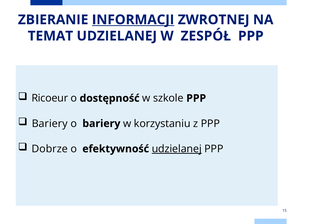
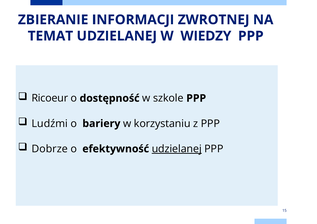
INFORMACJI underline: present -> none (133, 20)
ZESPÓŁ: ZESPÓŁ -> WIEDZY (206, 36)
Bariery: Bariery -> Ludźmi (50, 124)
